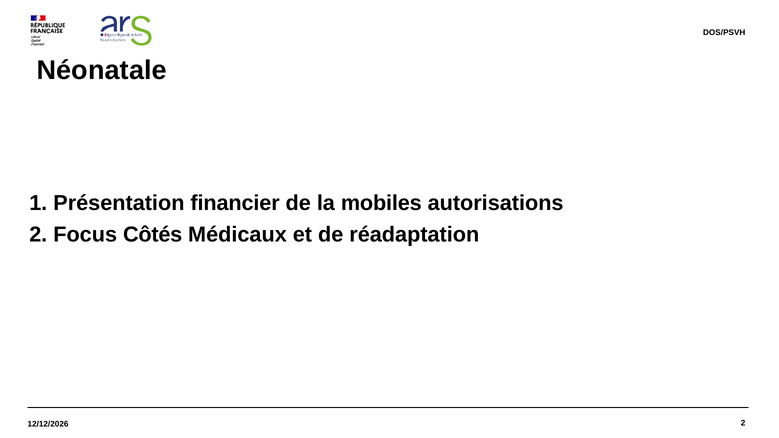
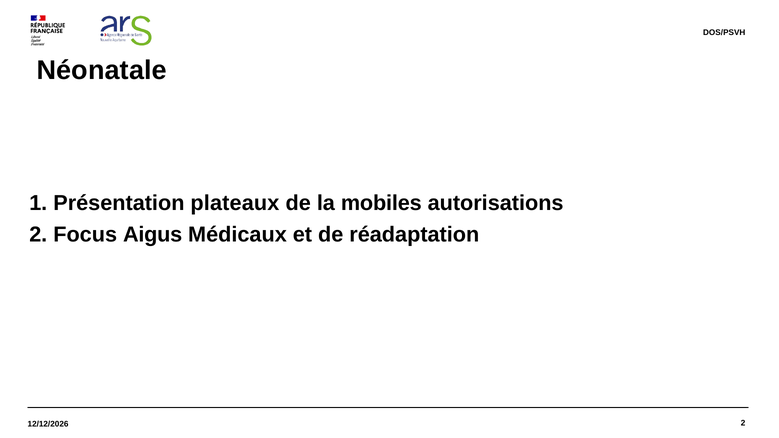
financier: financier -> plateaux (235, 203)
Côtés: Côtés -> Aigus (153, 235)
